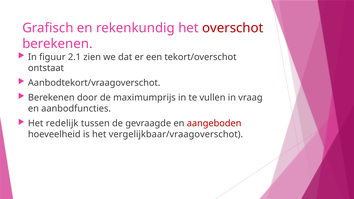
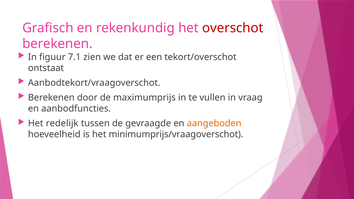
2.1: 2.1 -> 7.1 (74, 57)
aangeboden colour: red -> orange (214, 123)
vergelijkbaar/vraagoverschot: vergelijkbaar/vraagoverschot -> minimumprijs/vraagoverschot (176, 135)
